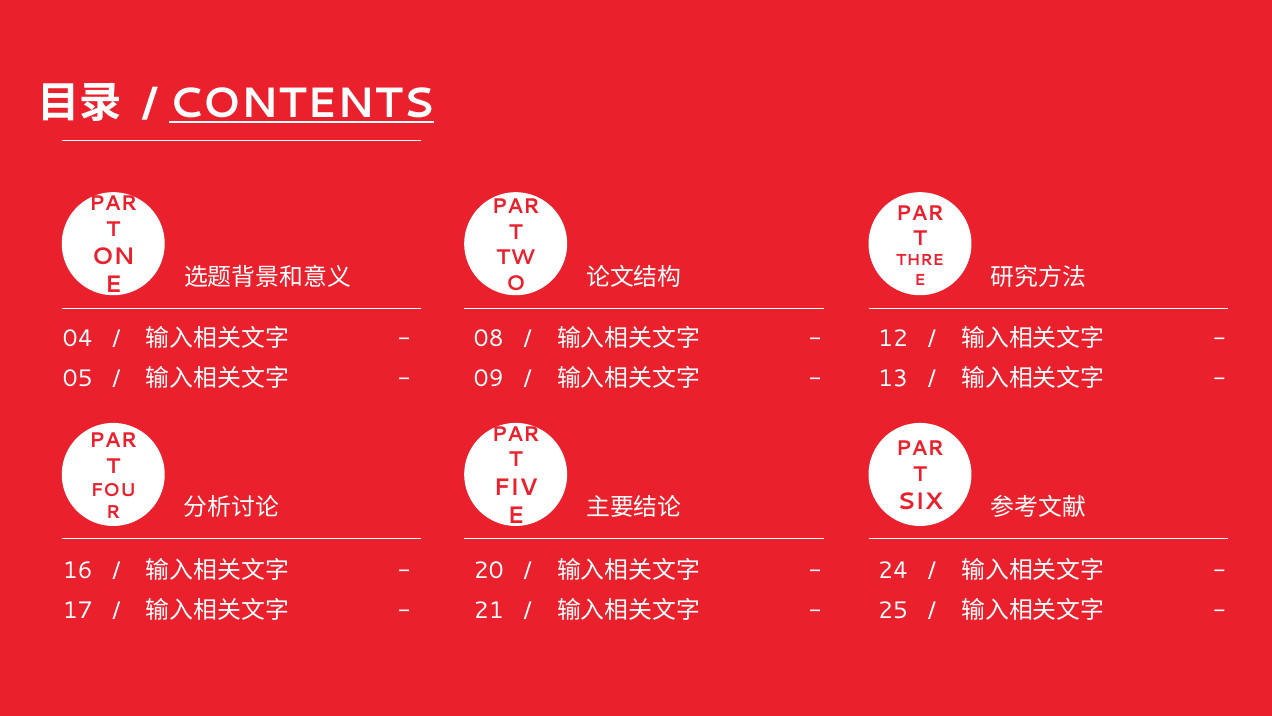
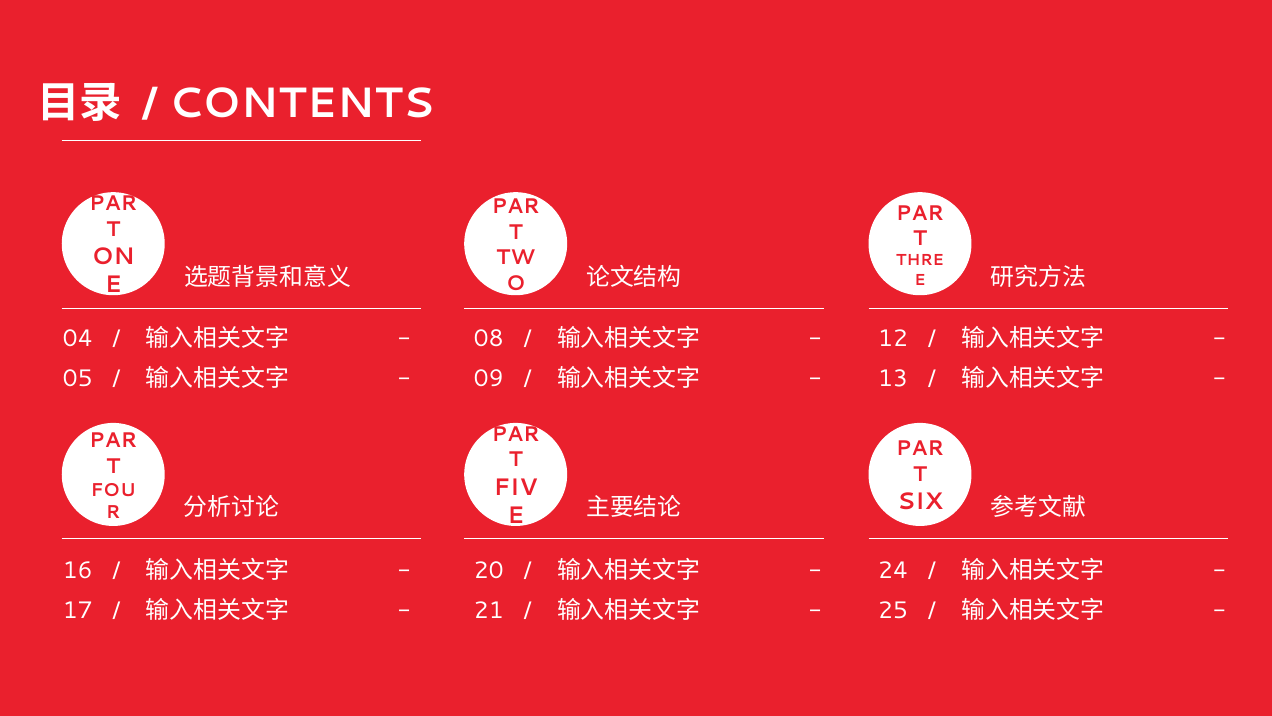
CONTENTS underline: present -> none (301, 104)
